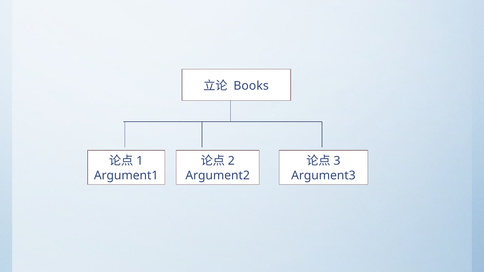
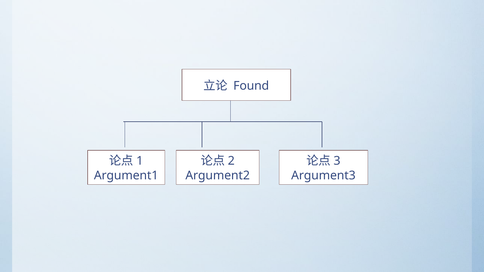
Books: Books -> Found (251, 86)
